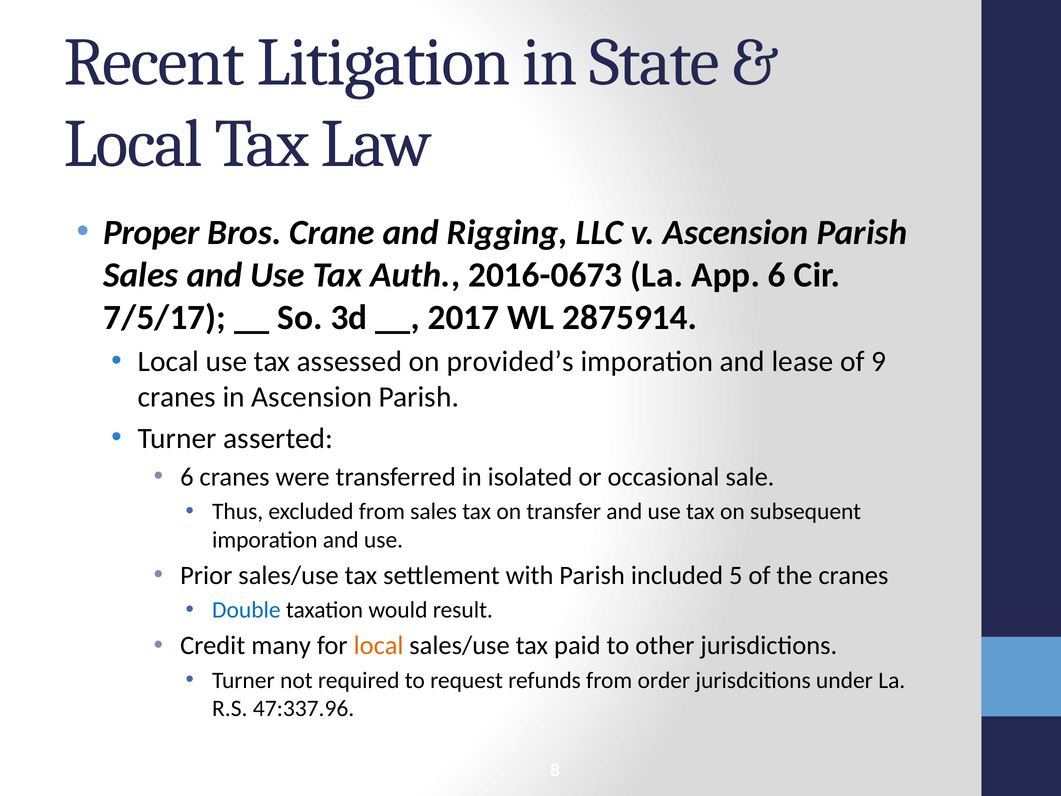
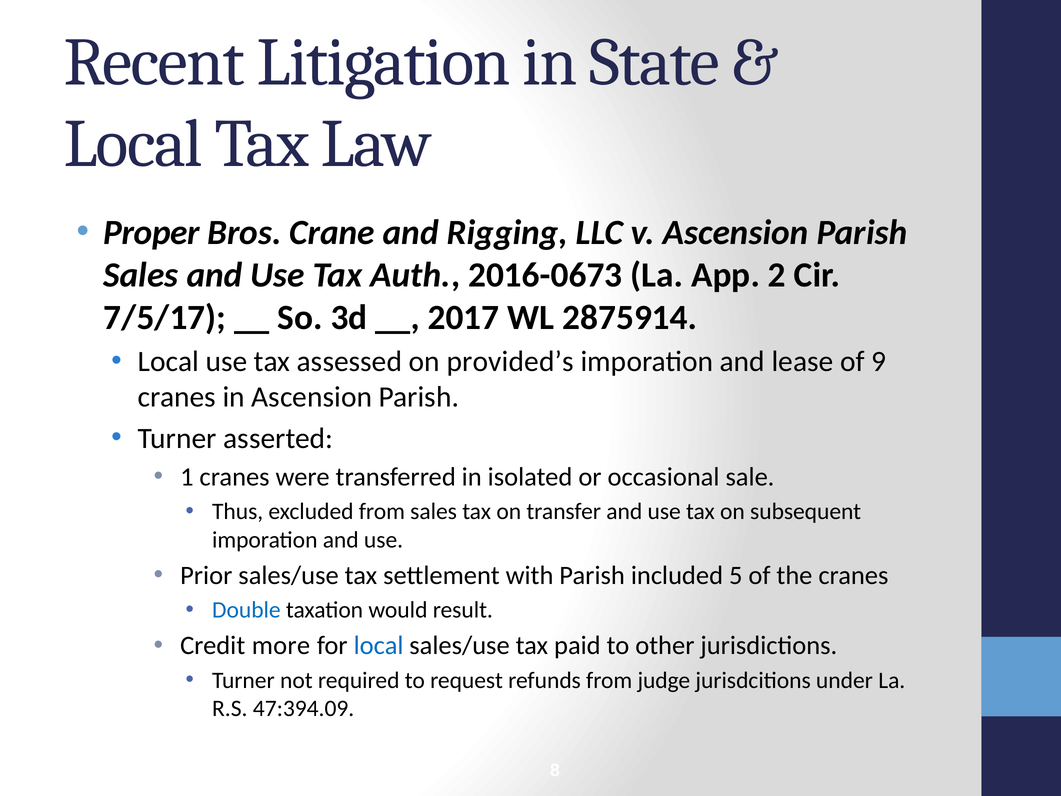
App 6: 6 -> 2 (777, 275)
6: 6 -> 1 (187, 477)
many: many -> more (281, 646)
local colour: orange -> blue (379, 646)
order: order -> judge (664, 680)
47:337.96: 47:337.96 -> 47:394.09 (304, 708)
